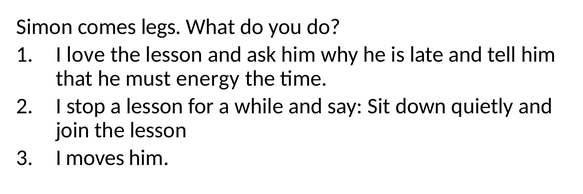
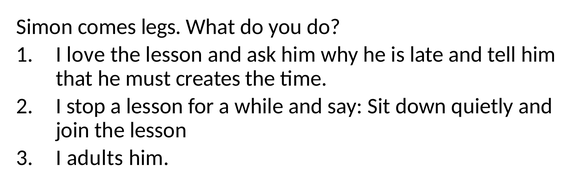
energy: energy -> creates (208, 79)
moves: moves -> adults (95, 158)
